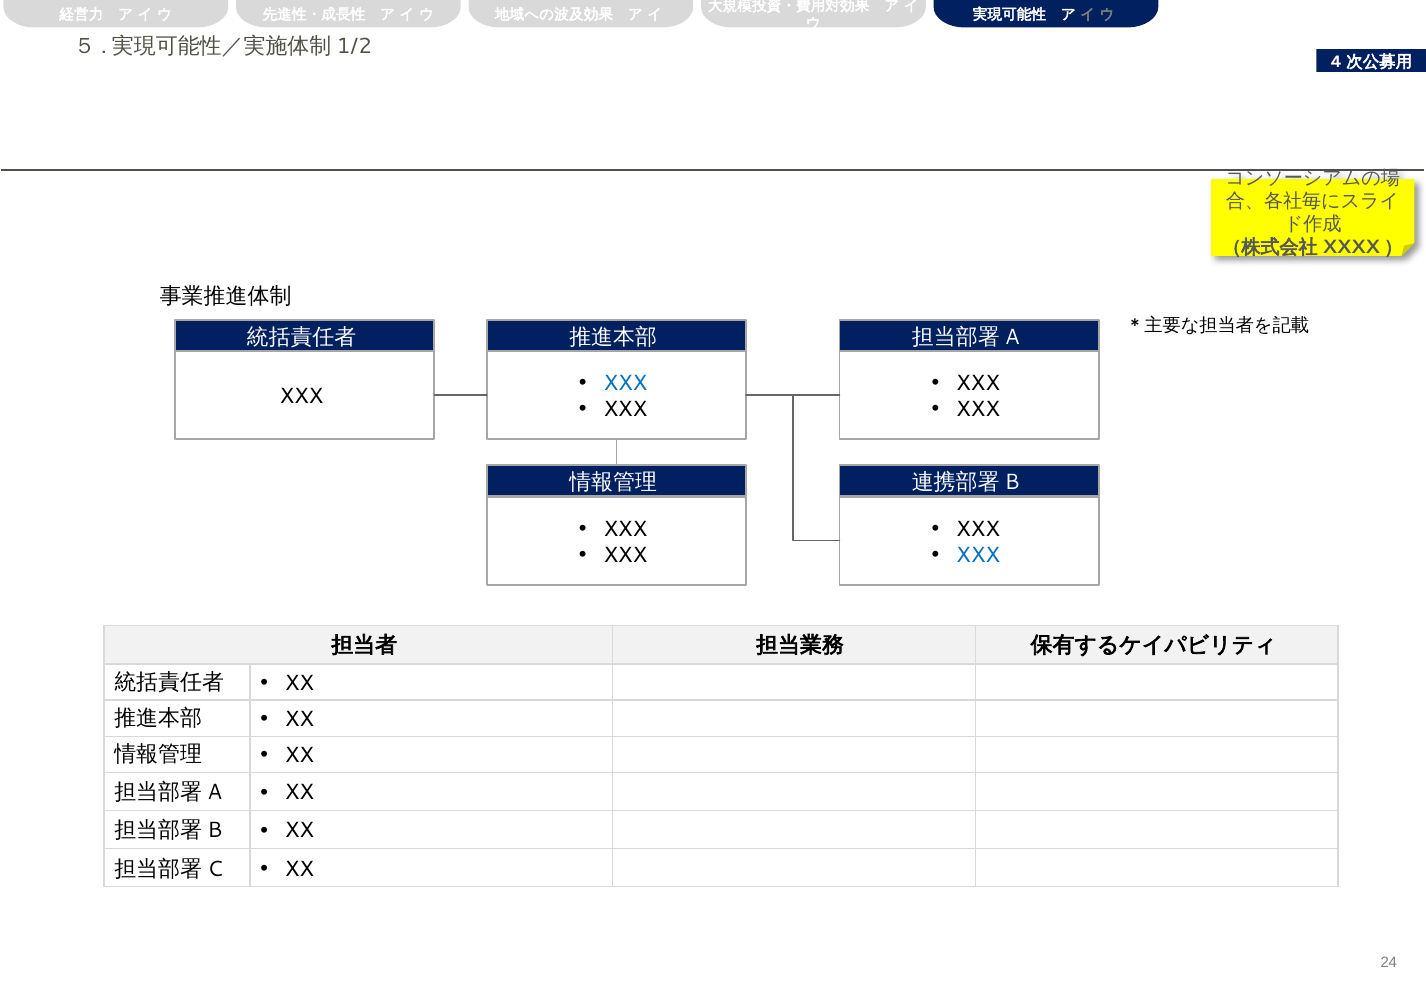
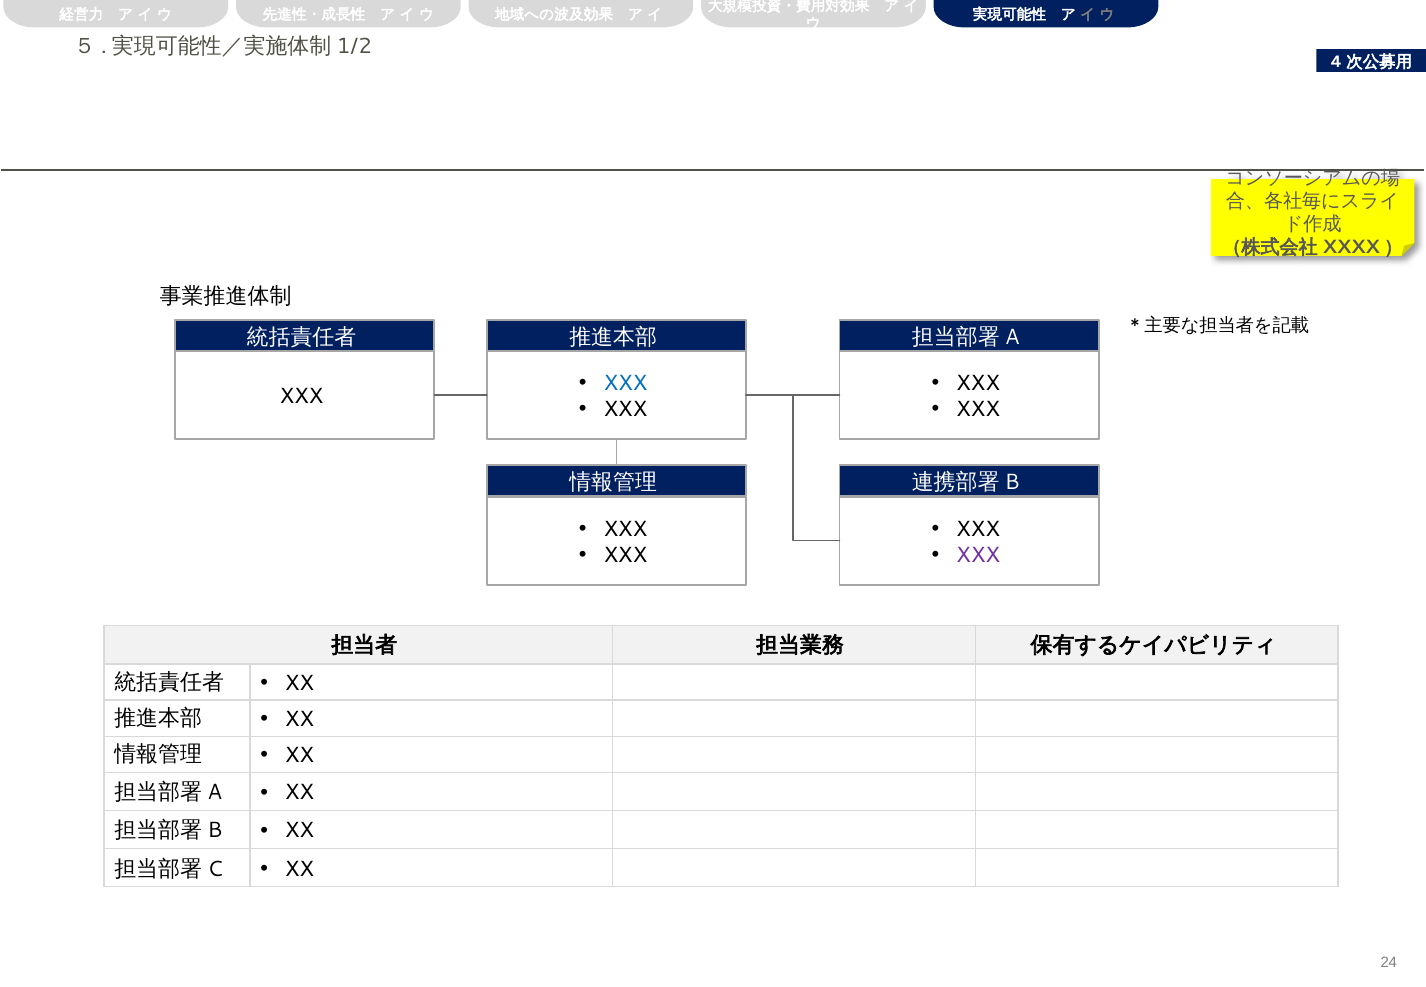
XXX colour: blue -> purple (978, 556)
